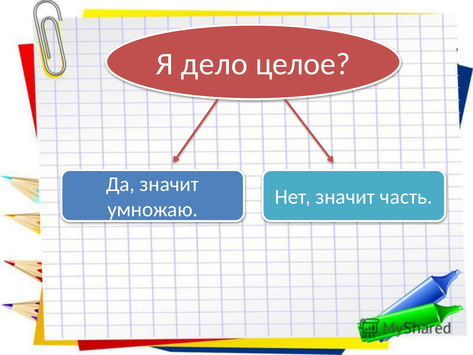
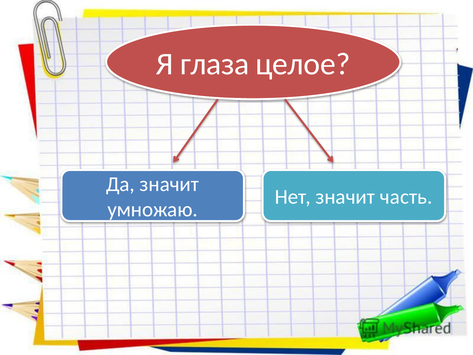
дело: дело -> глаза (215, 64)
